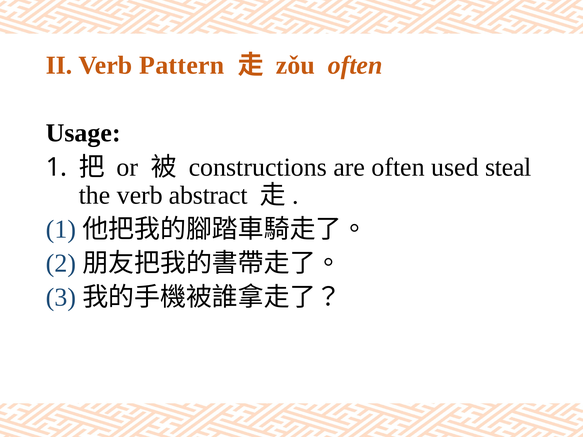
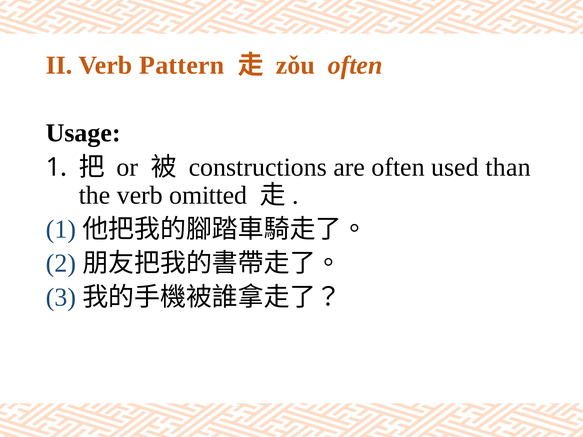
steal: steal -> than (508, 167)
abstract: abstract -> omitted (208, 195)
